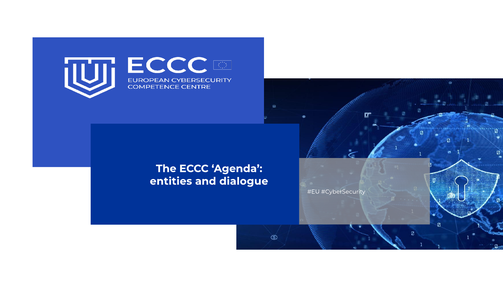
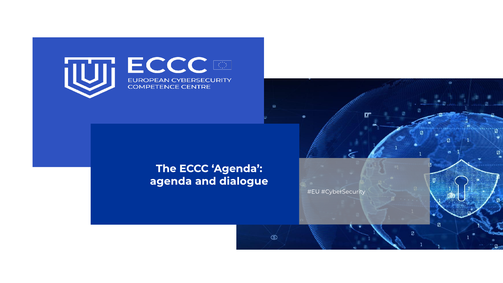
entities: entities -> agenda (171, 181)
